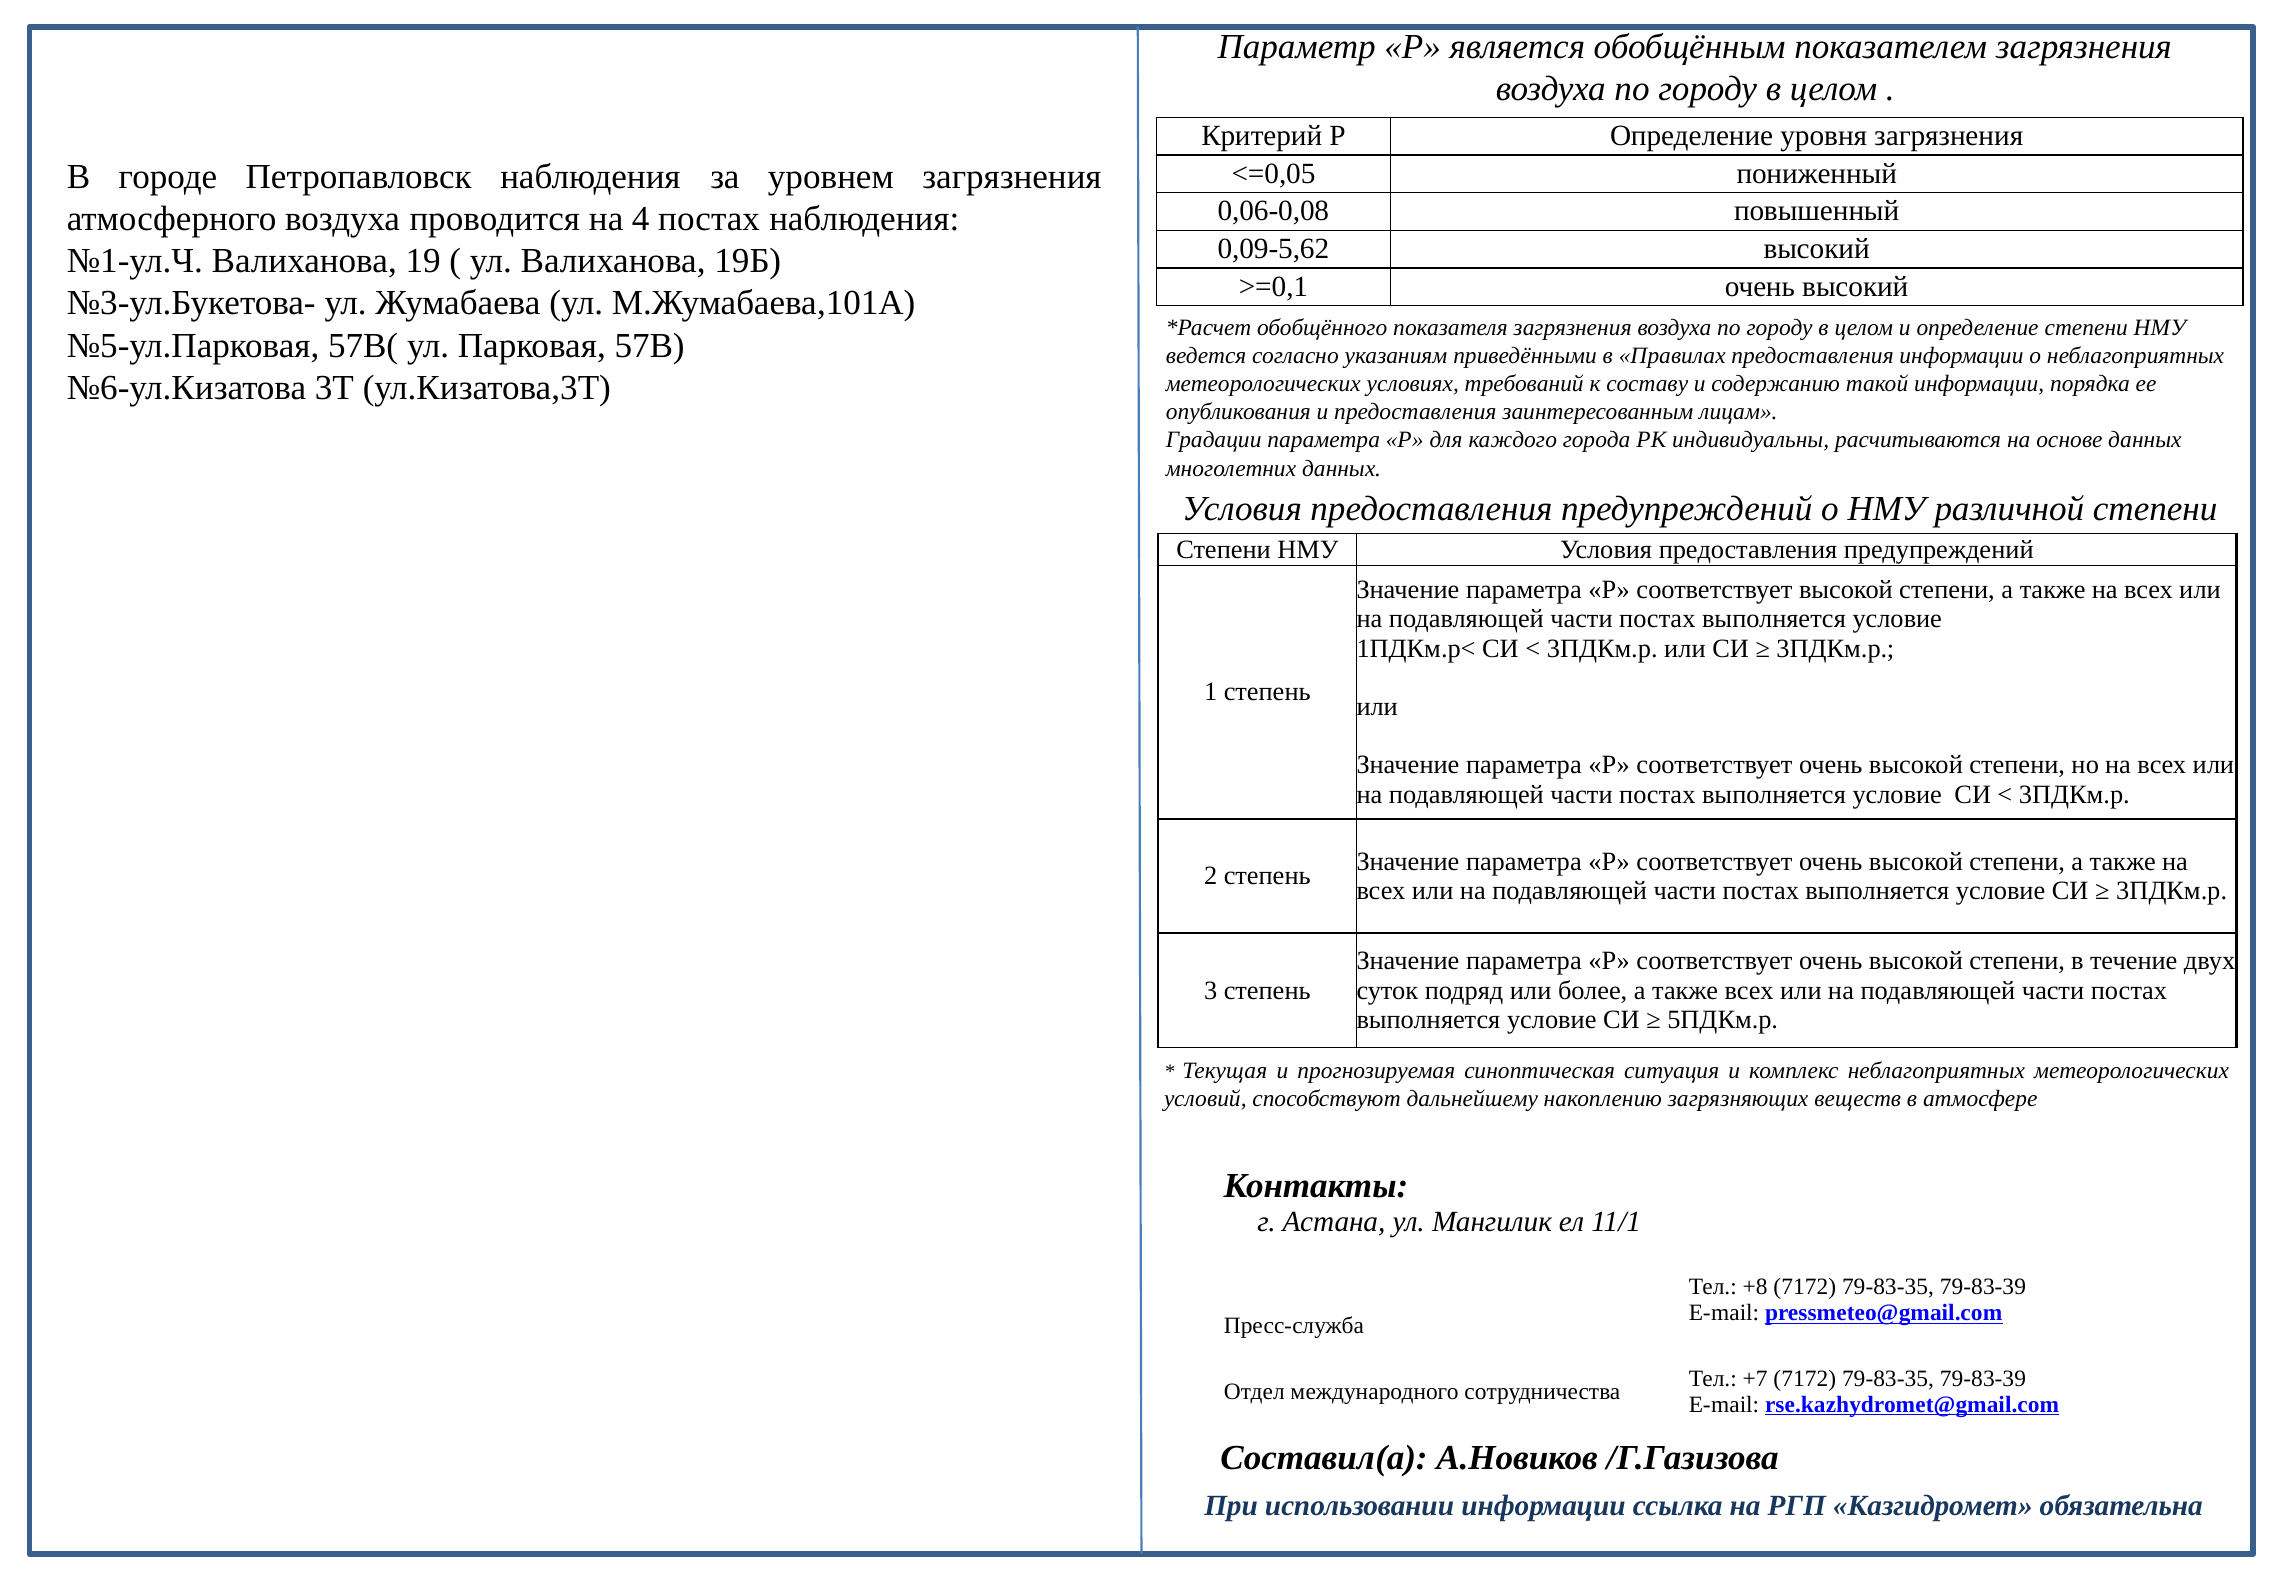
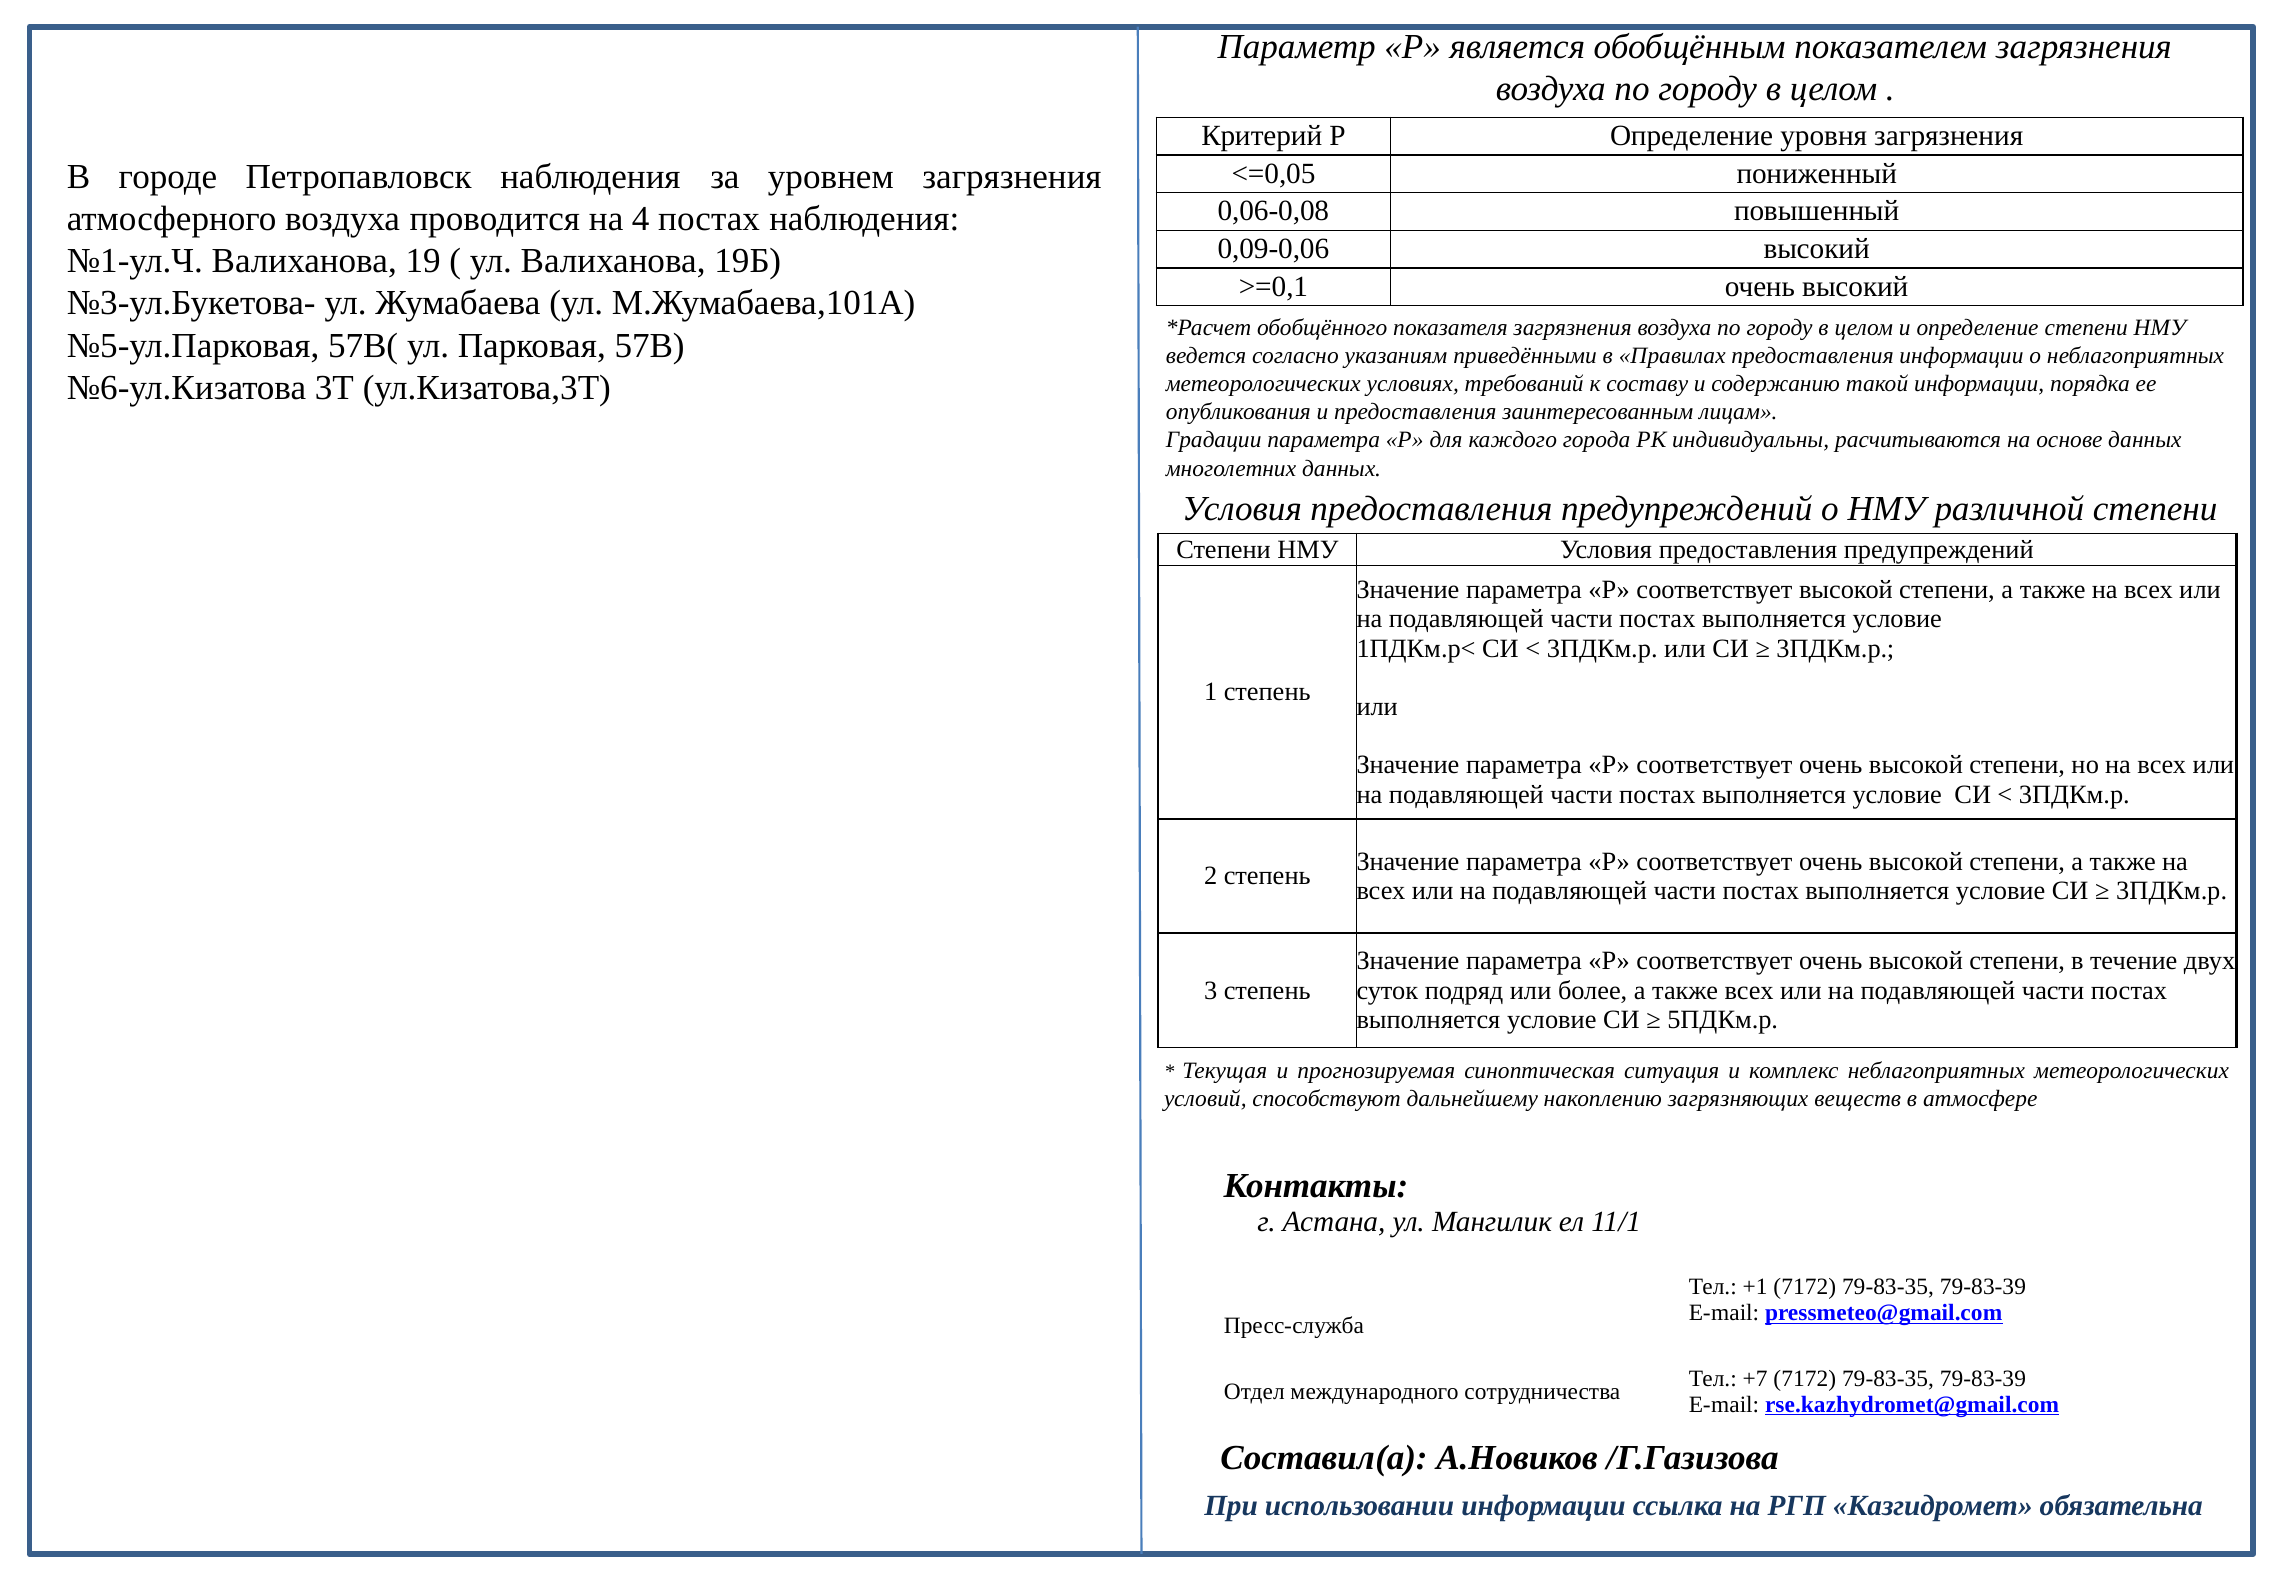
0,09-5,62: 0,09-5,62 -> 0,09-0,06 (1273, 249)
+8: +8 -> +1 (1755, 1287)
